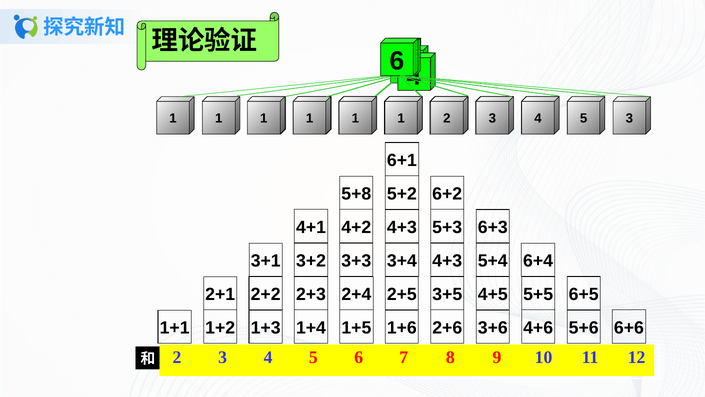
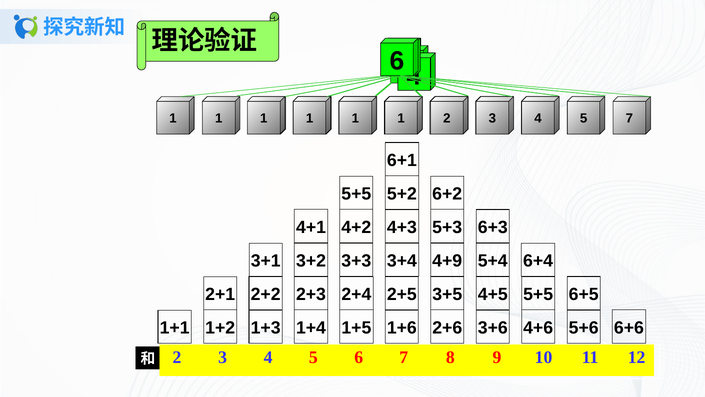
3: 3 -> 7 (629, 118)
5+8: 5+8 -> 5+5 (356, 194)
3+4 4+3: 4+3 -> 4+9 (447, 261)
